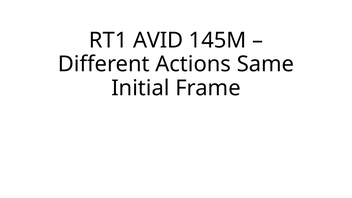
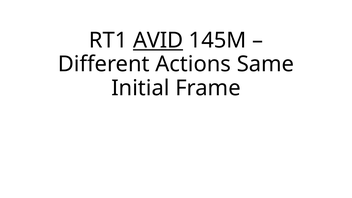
AVID underline: none -> present (158, 40)
